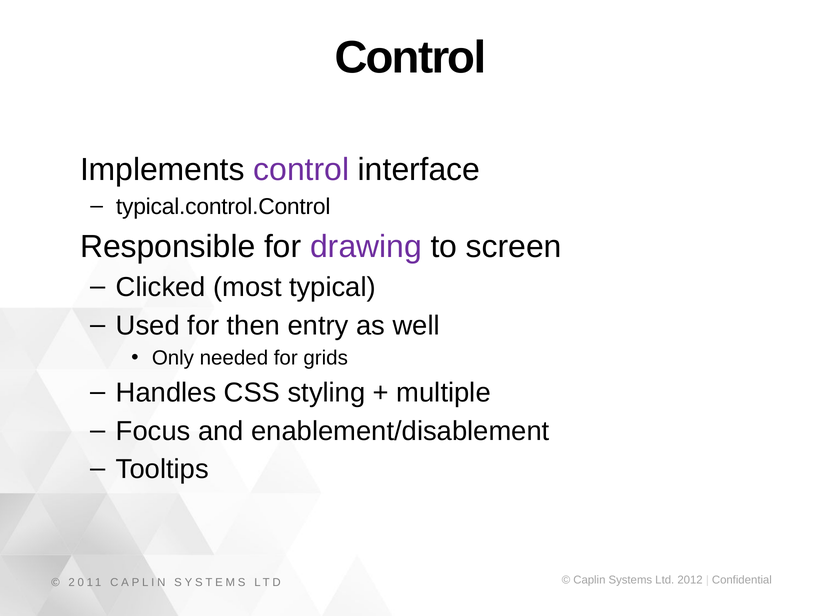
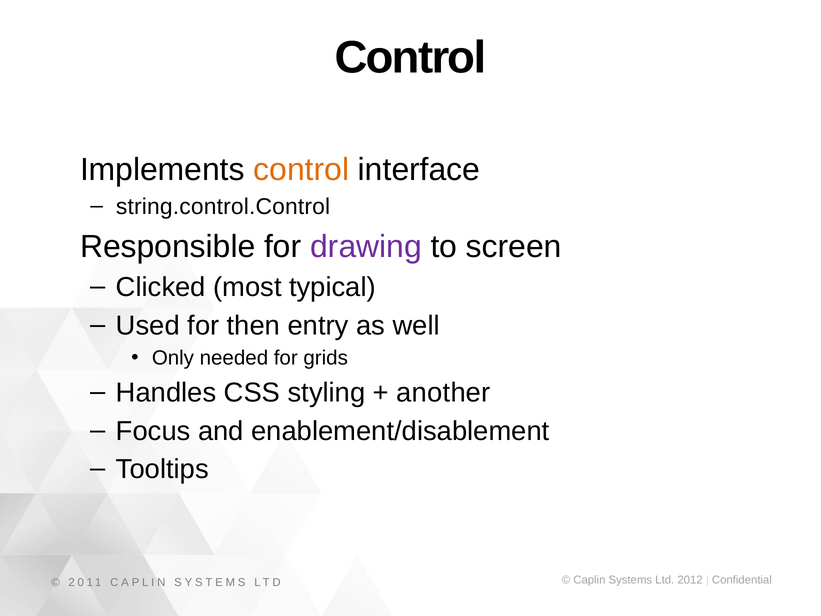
control colour: purple -> orange (301, 170)
typical.control.Control: typical.control.Control -> string.control.Control (223, 207)
multiple: multiple -> another (443, 393)
